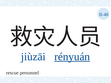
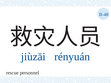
rényuán underline: present -> none (72, 57)
